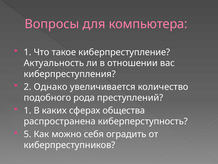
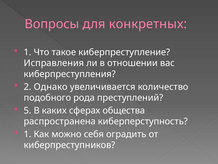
компьютера: компьютера -> конкретных (148, 24)
Актуальность: Актуальность -> Исправления (54, 63)
1: 1 -> 5 (28, 110)
5: 5 -> 1 (28, 134)
